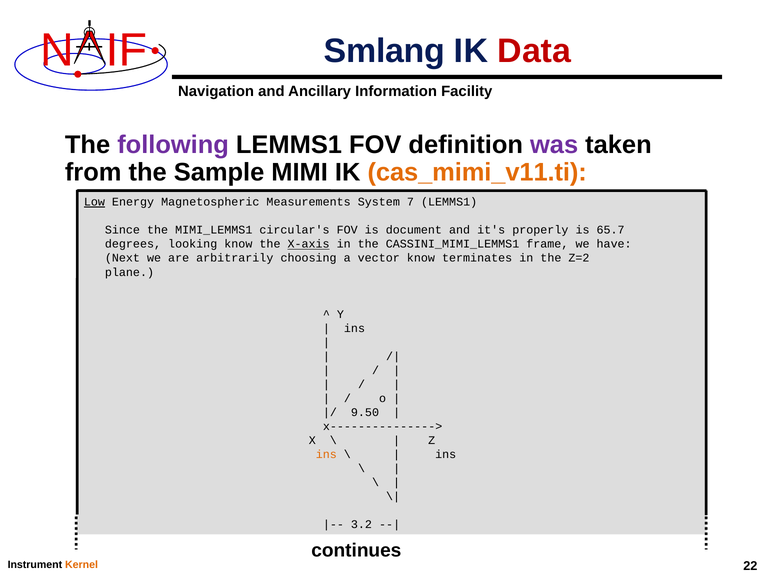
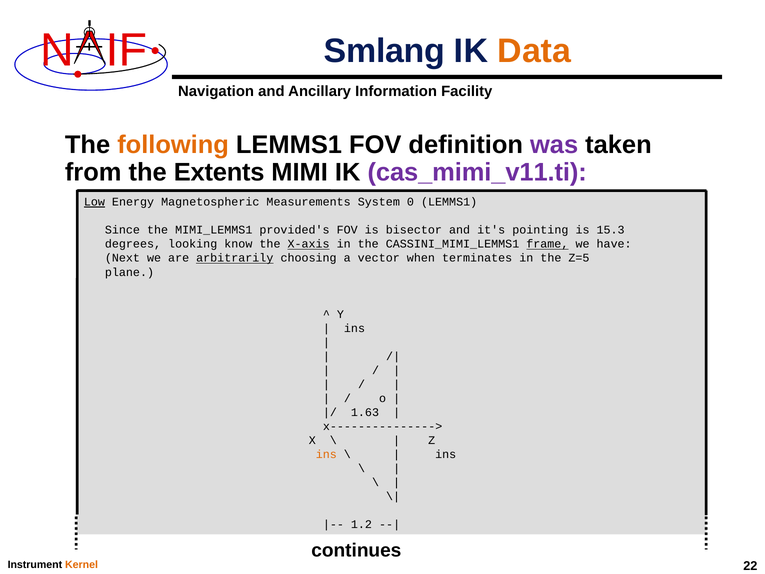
Data colour: red -> orange (534, 51)
following colour: purple -> orange (173, 145)
Sample: Sample -> Extents (219, 172)
cas_mimi_v11.ti colour: orange -> purple (477, 172)
7: 7 -> 0 (410, 202)
circular's: circular's -> provided's (295, 230)
document: document -> bisector (414, 230)
properly: properly -> pointing (540, 230)
65.7: 65.7 -> 15.3 (611, 230)
frame underline: none -> present (547, 244)
arbitrarily underline: none -> present (235, 258)
vector know: know -> when (421, 258)
Z=2: Z=2 -> Z=5 (579, 258)
9.50: 9.50 -> 1.63 (365, 412)
3.2: 3.2 -> 1.2 (361, 524)
